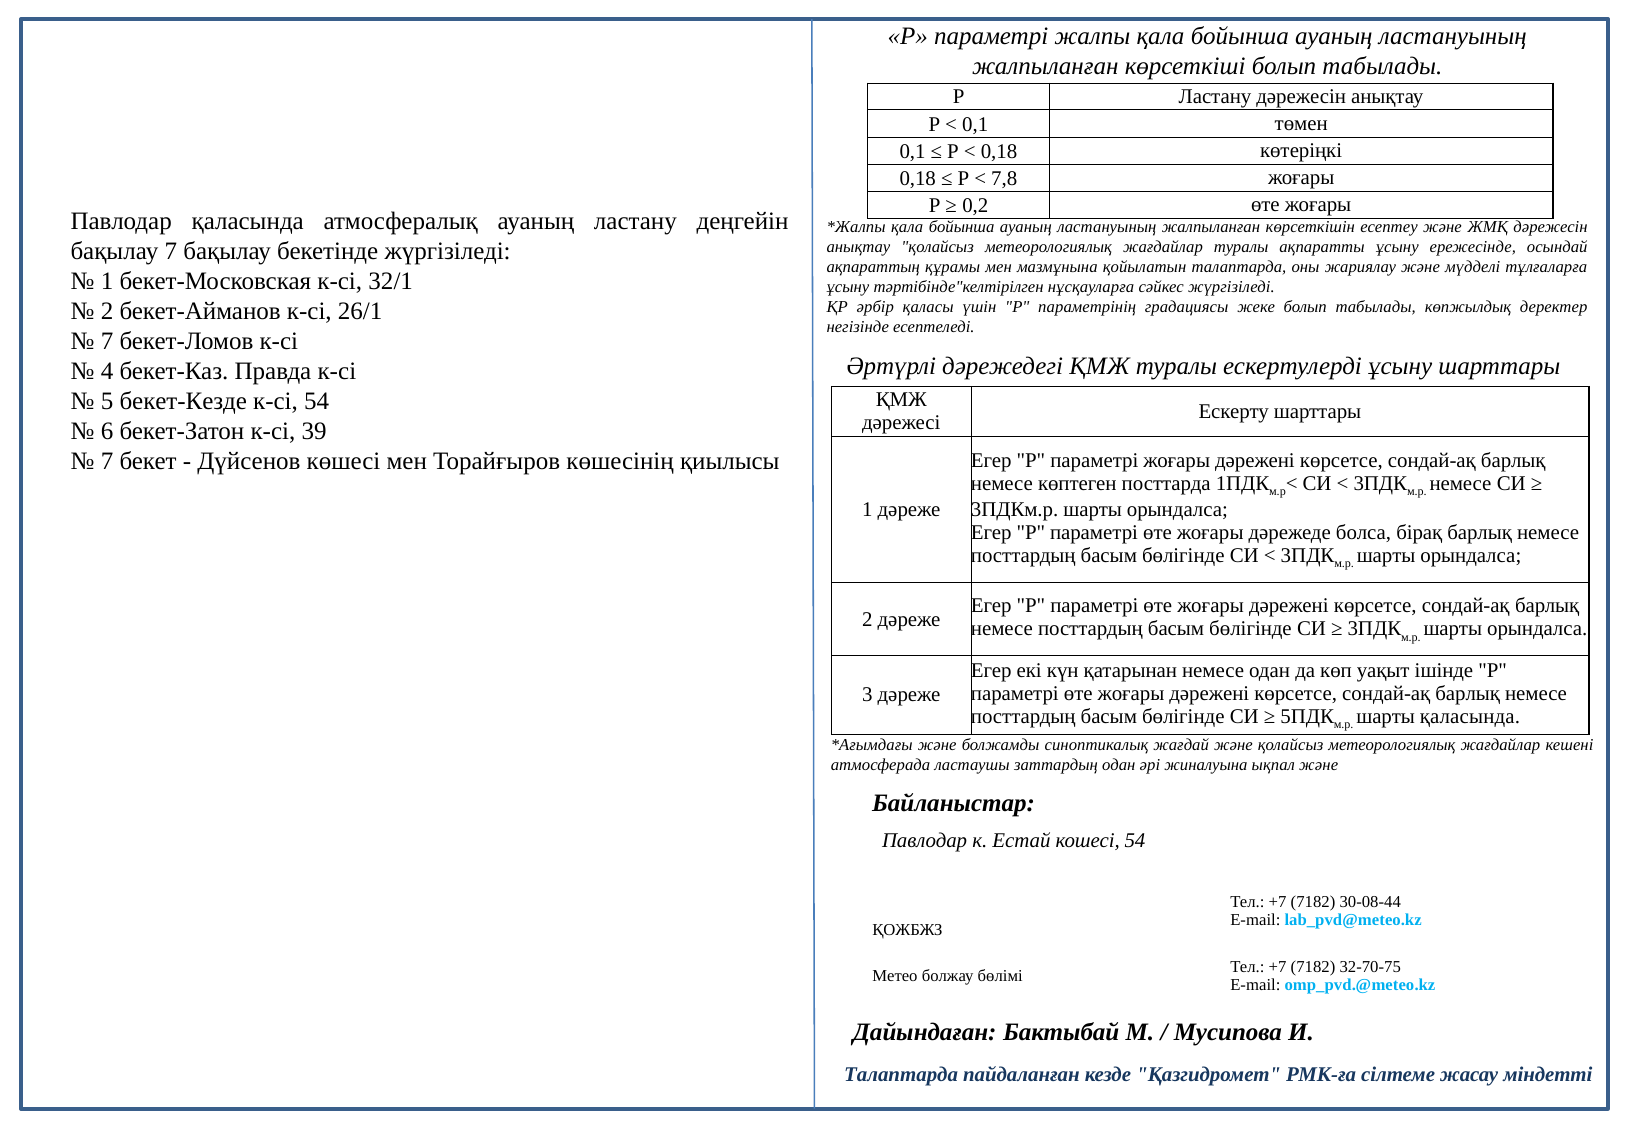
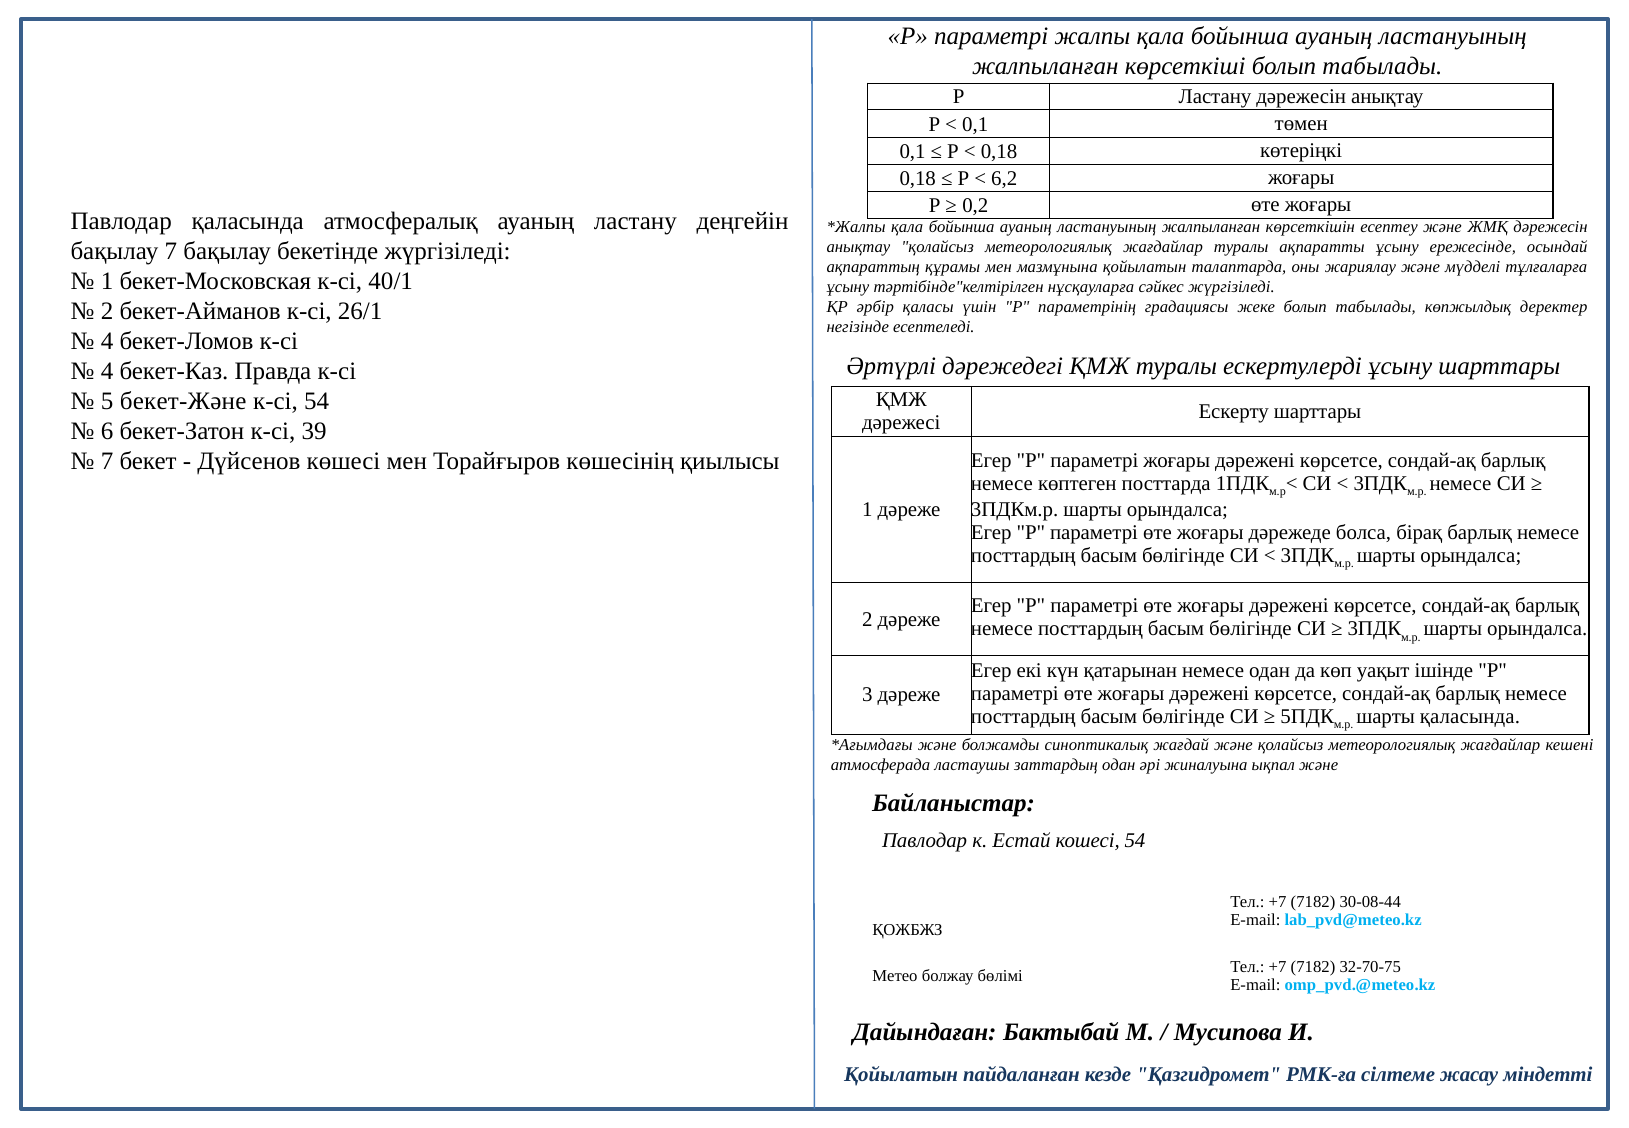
7,8: 7,8 -> 6,2 (1004, 179)
32/1: 32/1 -> 40/1 (391, 281)
7: 7 -> 4 (107, 341)
бекет-Кезде: бекет-Кезде -> бекет-Және (183, 401)
Талаптарда: Талаптарда -> Қойылатын (901, 1074)
